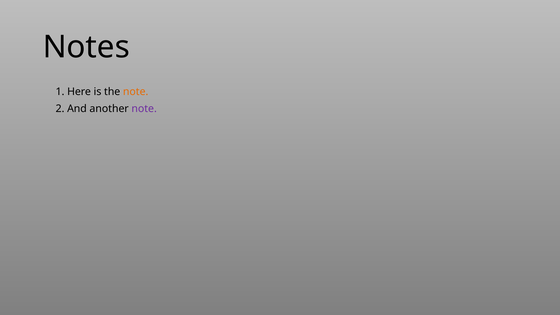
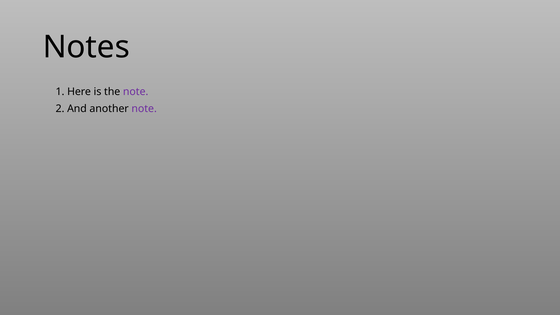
note colour: orange -> purple (136, 92)
